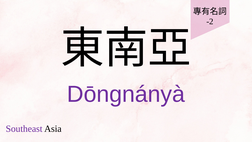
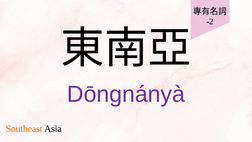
Southeast colour: purple -> orange (24, 128)
